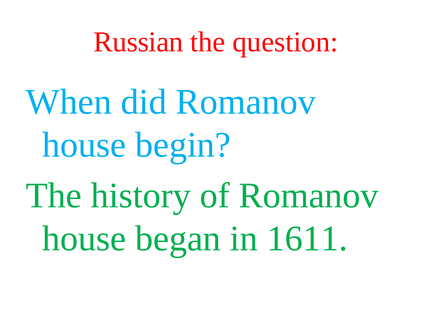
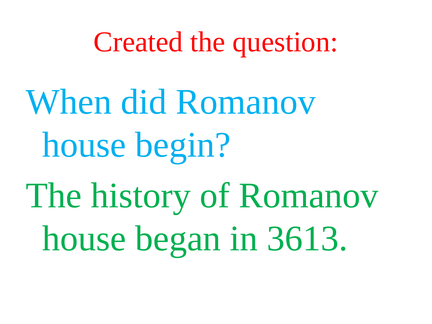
Russian: Russian -> Created (138, 42)
1611: 1611 -> 3613 (307, 239)
